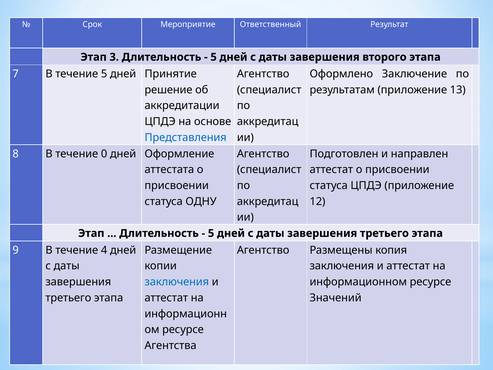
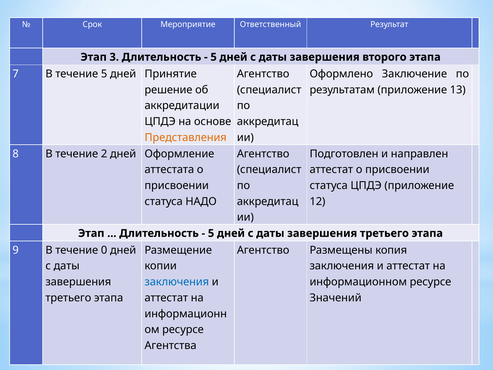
Представления colour: blue -> orange (186, 137)
0: 0 -> 2 (104, 154)
ОДНУ: ОДНУ -> НАДО (201, 201)
4: 4 -> 0 (104, 250)
